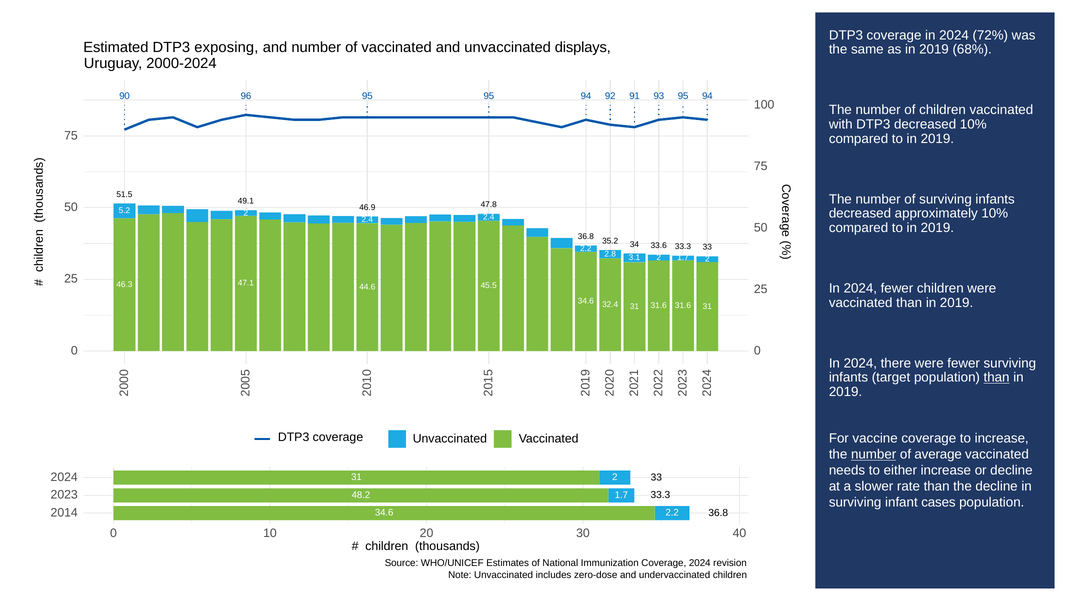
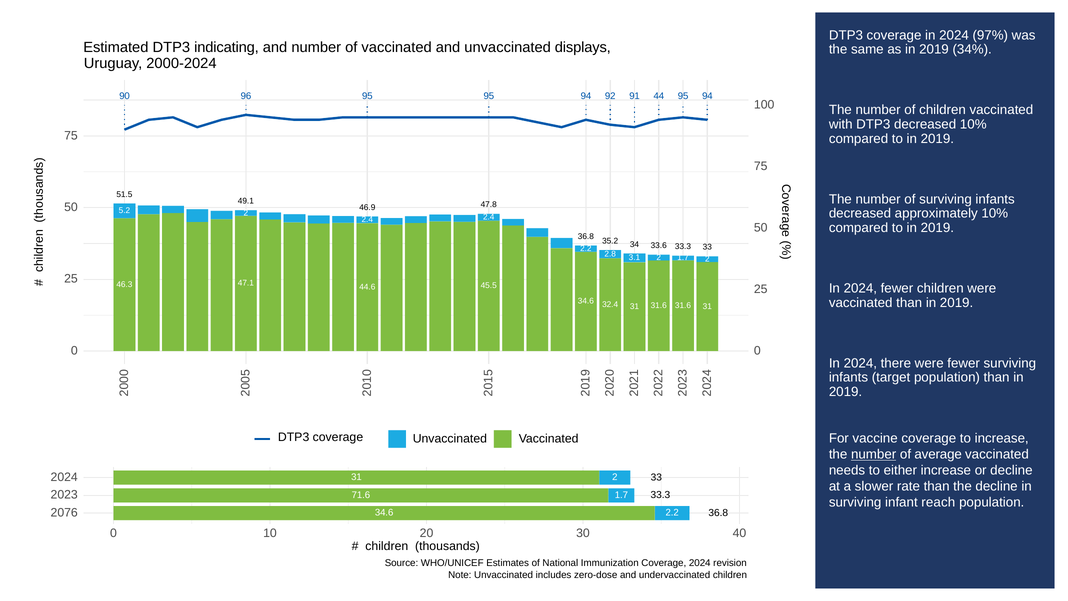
72%: 72% -> 97% (990, 35)
exposing: exposing -> indicating (226, 47)
68%: 68% -> 34% (972, 50)
93: 93 -> 44 (659, 96)
than underline: present -> none (997, 377)
48.2: 48.2 -> 71.6 (361, 495)
cases: cases -> reach (938, 502)
2014: 2014 -> 2076 (64, 512)
